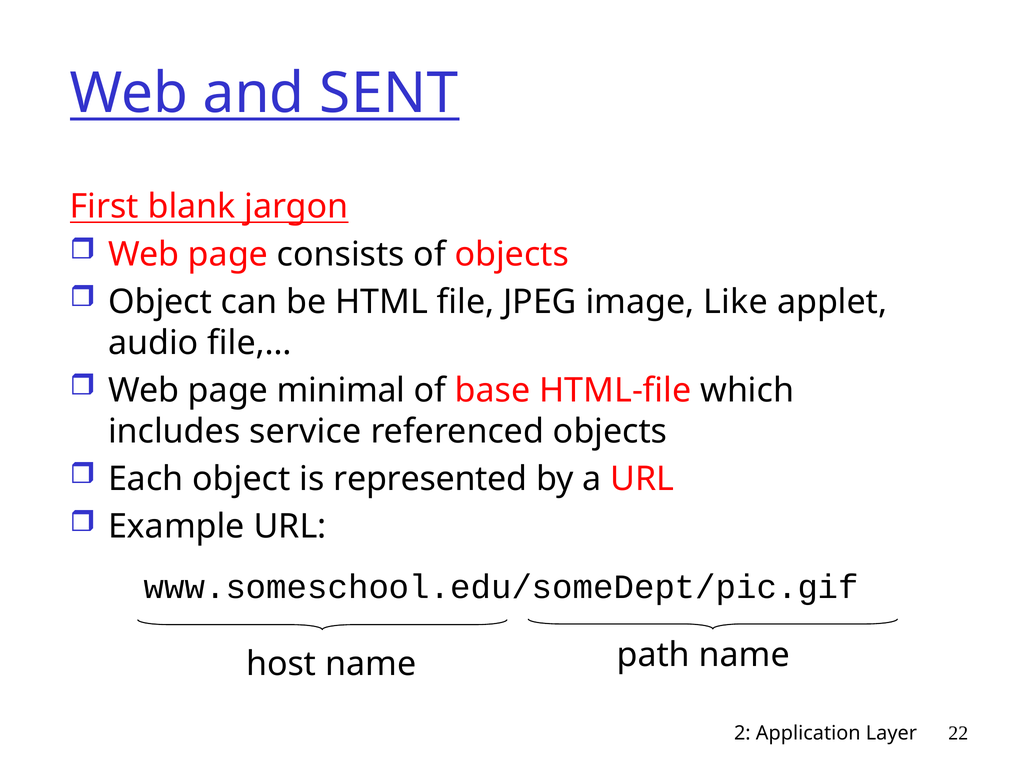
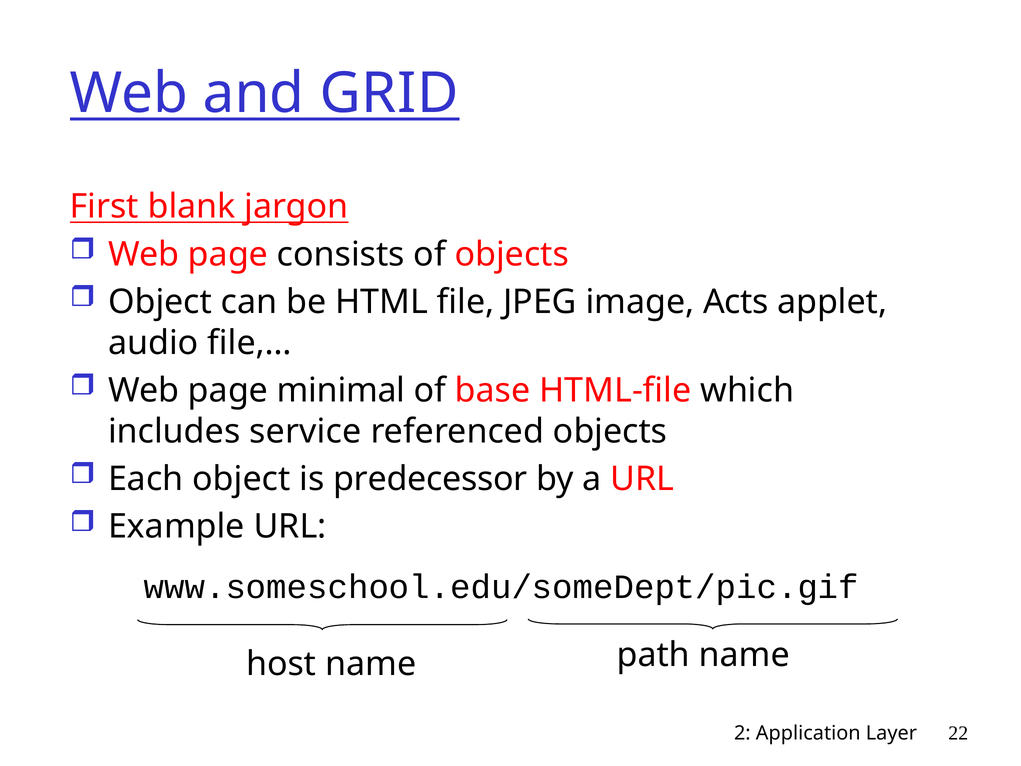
SENT: SENT -> GRID (389, 93)
Like: Like -> Acts (736, 302)
represented: represented -> predecessor (430, 479)
